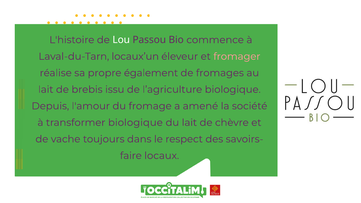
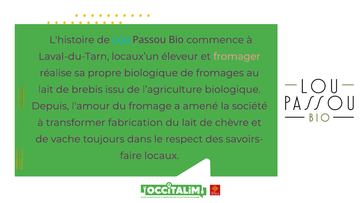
Lou colour: white -> light blue (121, 40)
propre également: également -> biologique (151, 73)
transformer biologique: biologique -> fabrication (135, 123)
